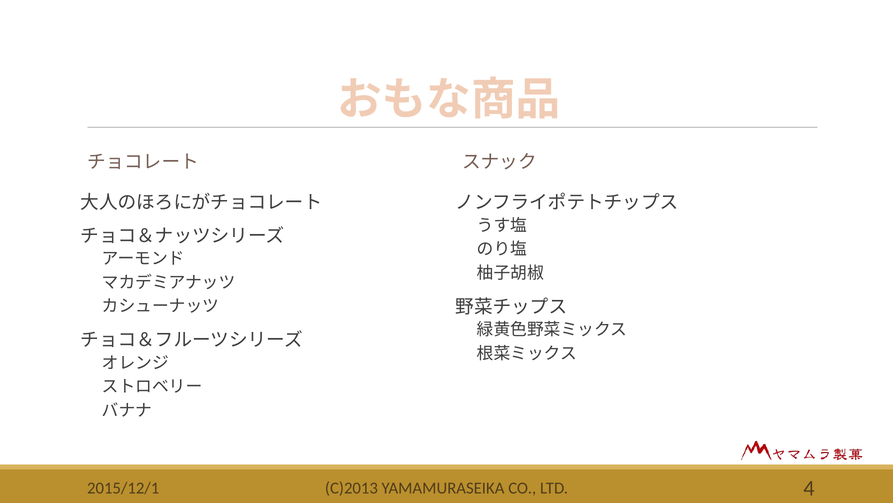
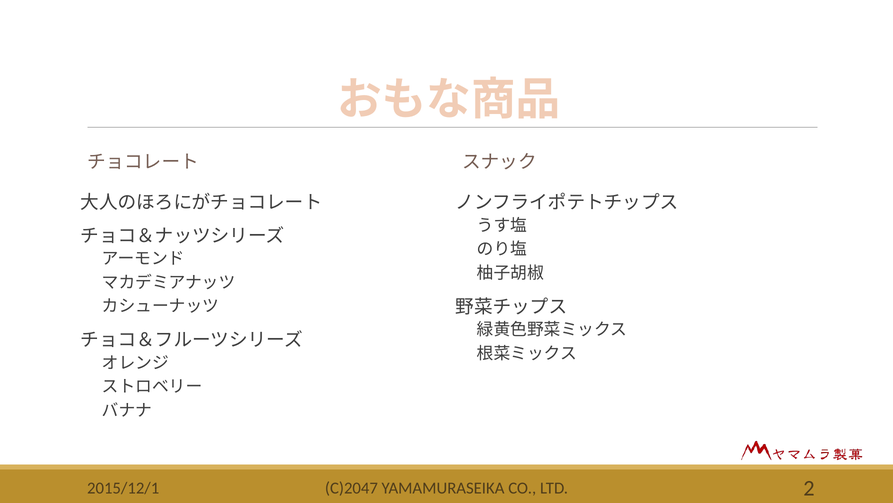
C)2013: C)2013 -> C)2047 (351, 488)
4: 4 -> 2 (809, 488)
